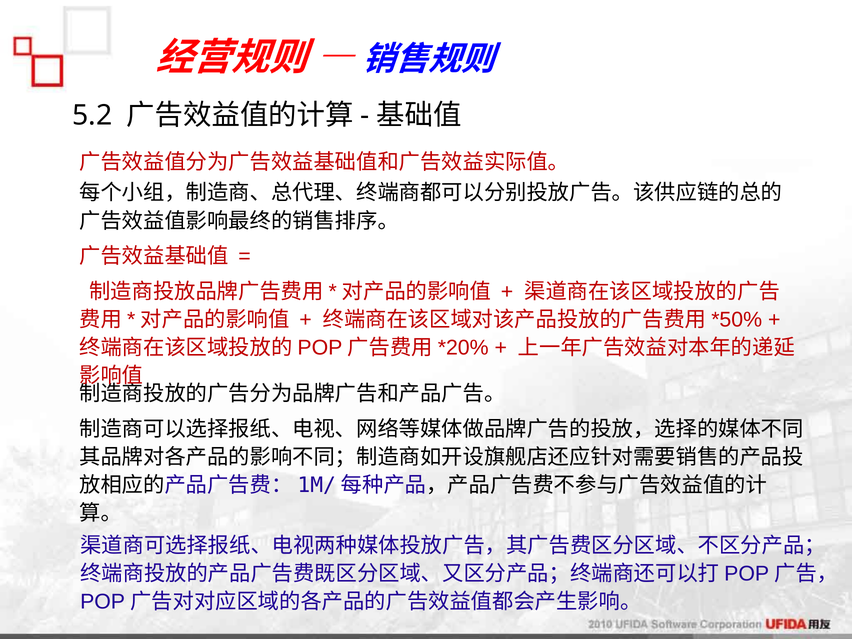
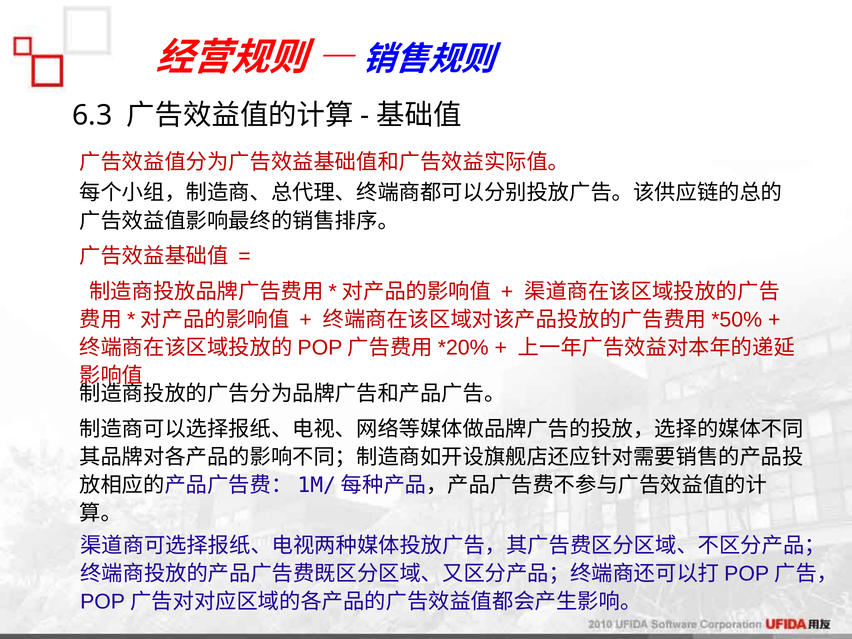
5.2: 5.2 -> 6.3 (92, 116)
